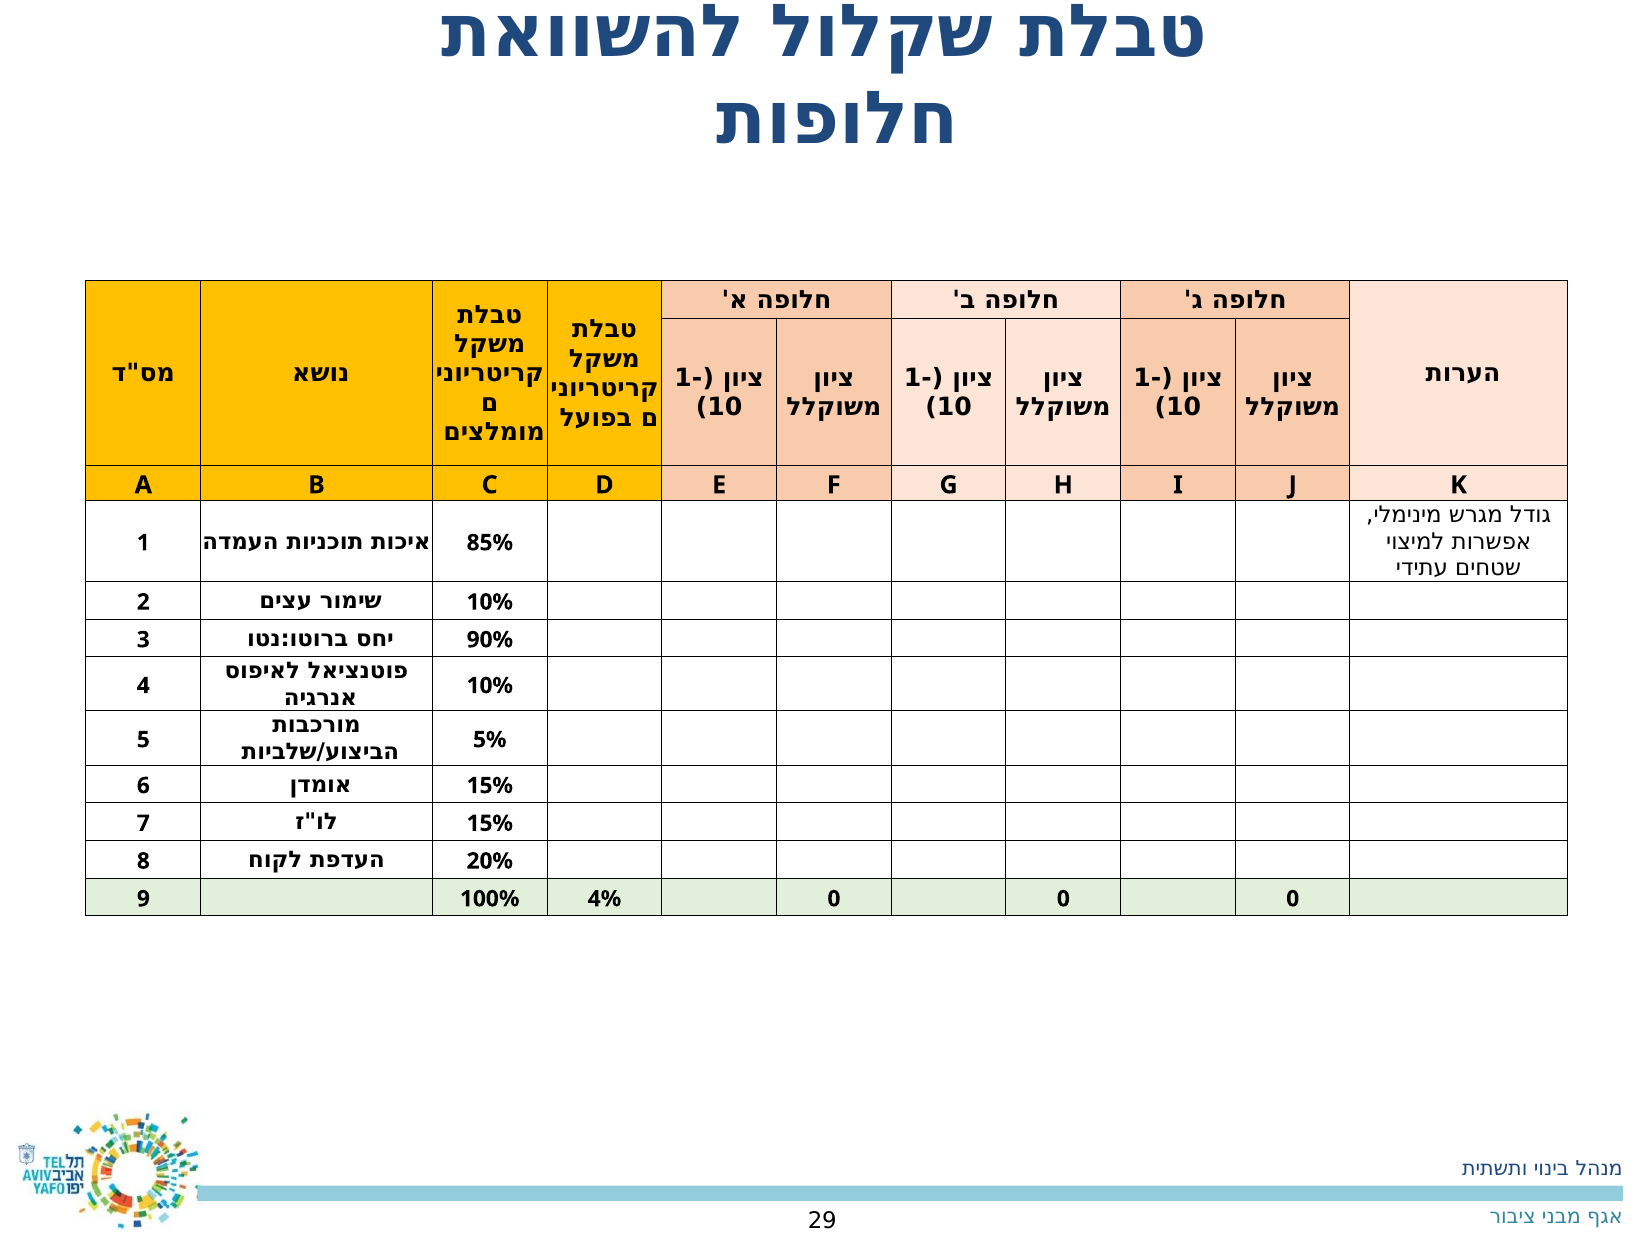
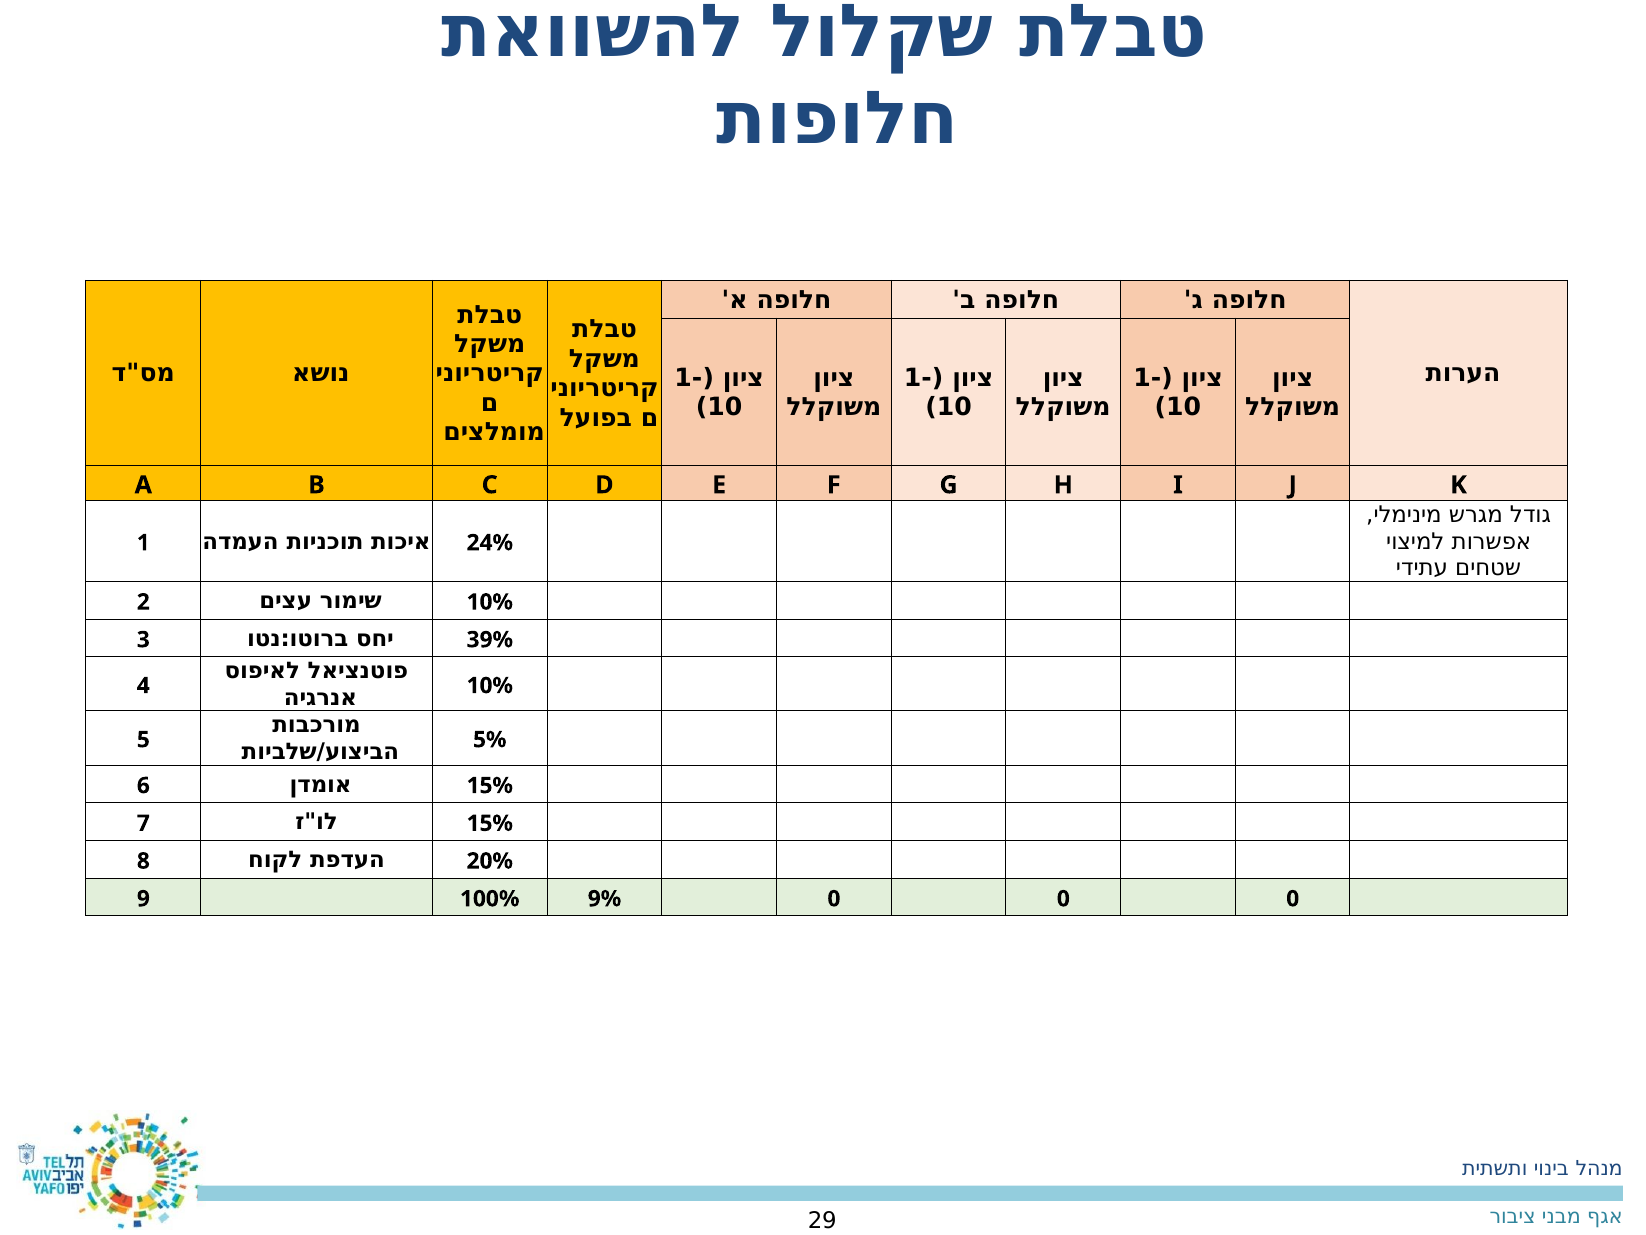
85%: 85% -> 24% (490, 543)
90%: 90% -> 39% (490, 640)
4%: 4% -> 9% (605, 898)
